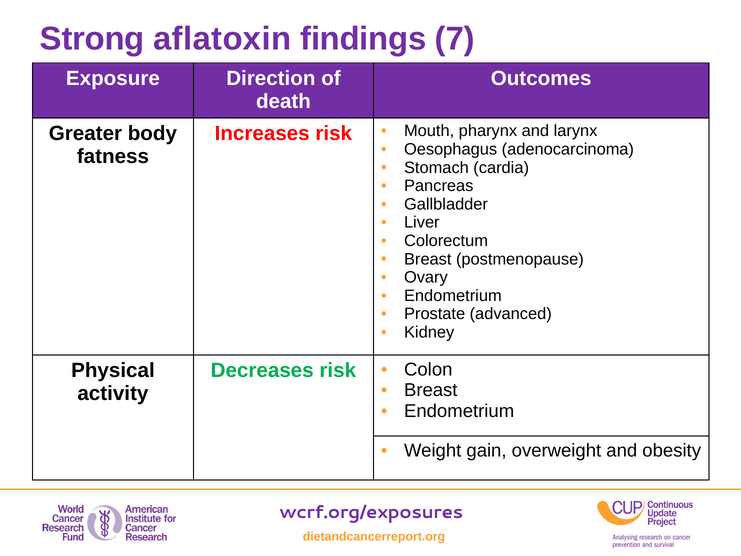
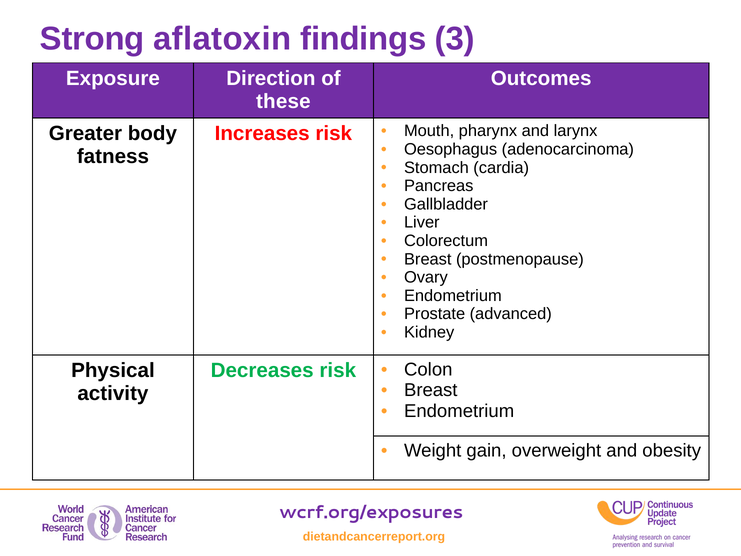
7: 7 -> 3 (455, 39)
death: death -> these (283, 101)
